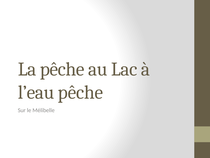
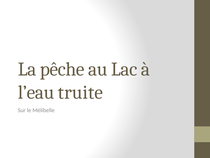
l’eau pêche: pêche -> truite (80, 92)
